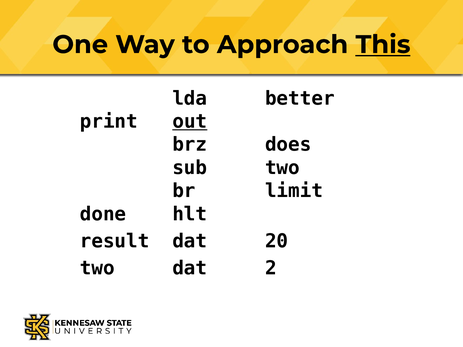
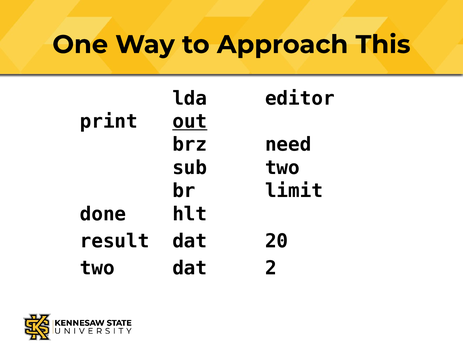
This underline: present -> none (383, 45)
better: better -> editor (300, 98)
does: does -> need (288, 145)
